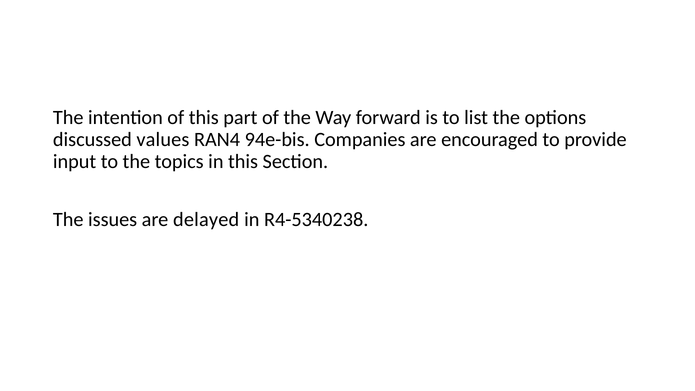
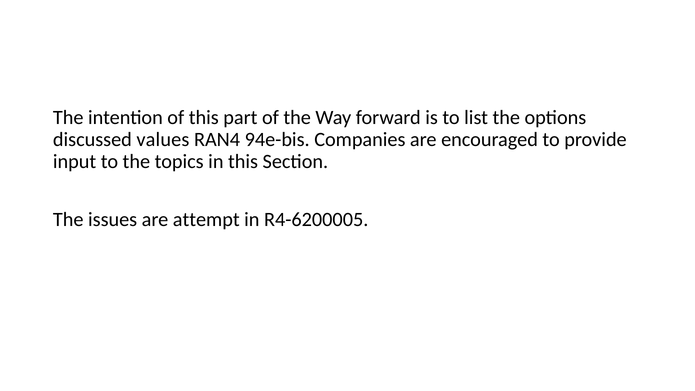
delayed: delayed -> attempt (206, 220)
R4-5340238: R4-5340238 -> R4-6200005 (316, 220)
